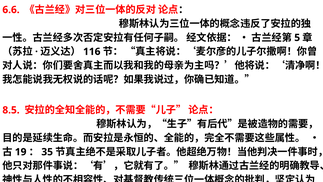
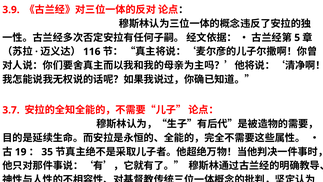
6.6: 6.6 -> 3.9 (11, 10)
8.5: 8.5 -> 3.7 (11, 110)
